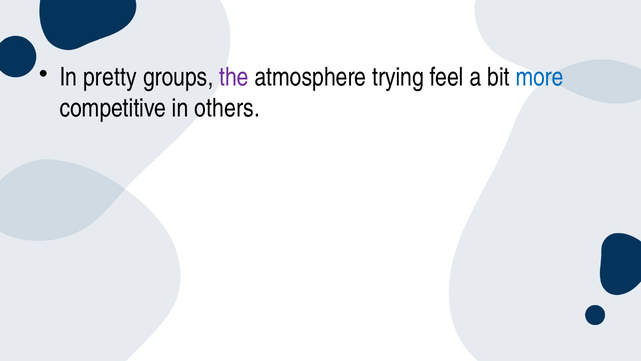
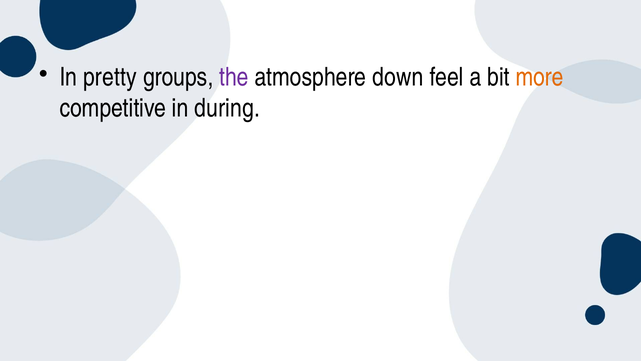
trying: trying -> down (398, 77)
more colour: blue -> orange (540, 77)
others: others -> during (227, 108)
